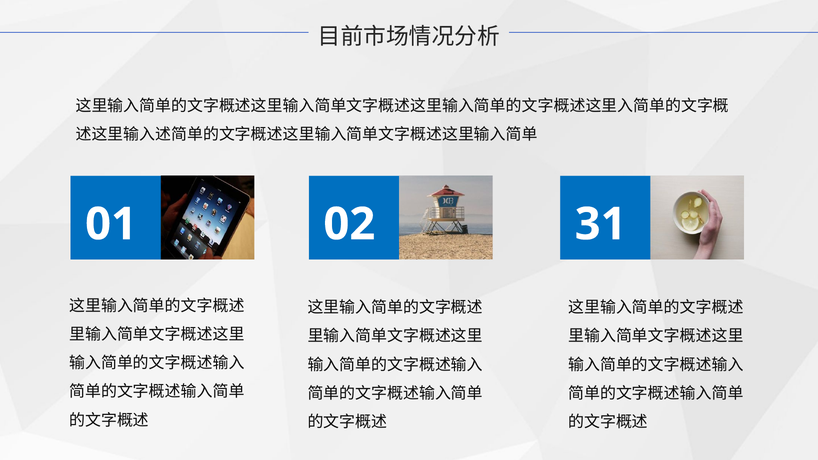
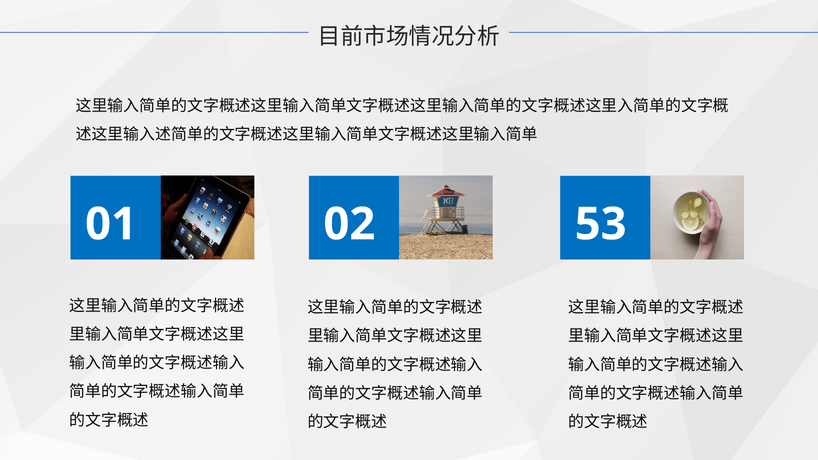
31: 31 -> 53 (601, 224)
